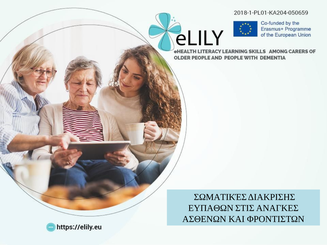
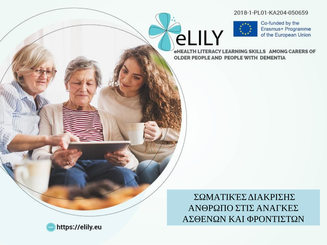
ΕΥΠΑΘΩΝ: ΕΥΠΑΘΩΝ -> ΑΝΘΡΩΠΟ (211, 208)
